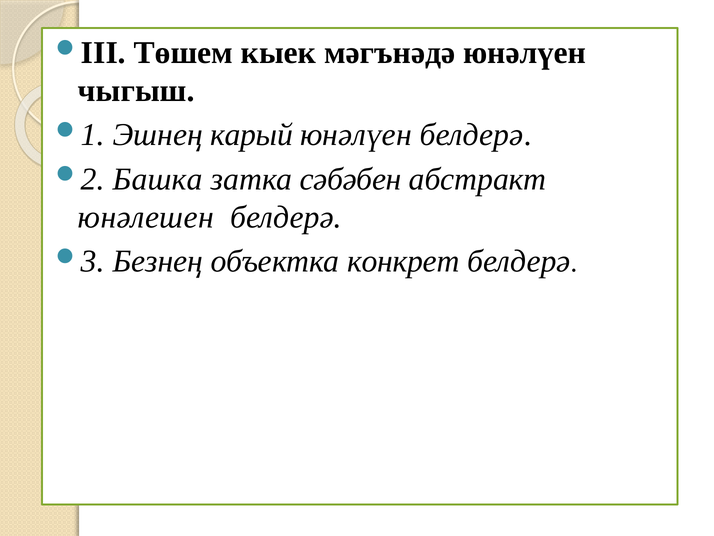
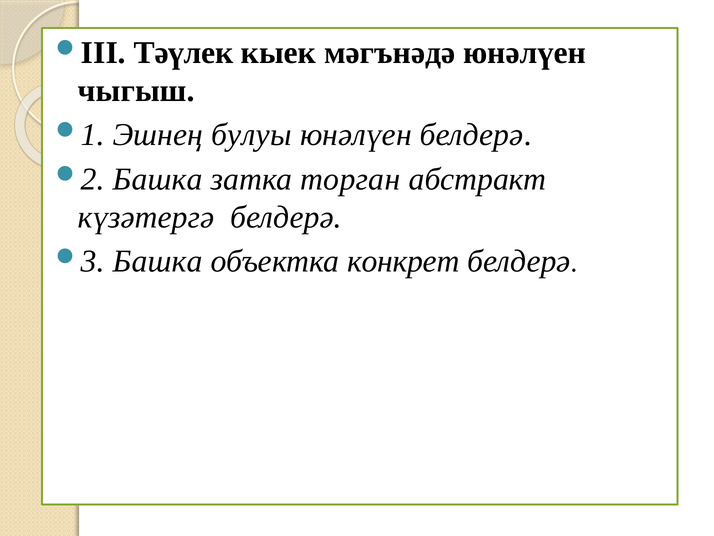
Төшем: Төшем -> Тәүлек (184, 53)
карый: карый -> булуы (251, 135)
сәбәбен: сәбәбен -> торган (350, 179)
юнәлешен: юнәлешен -> күзәтергә (146, 217)
Безнең: Безнең -> Башка (158, 261)
